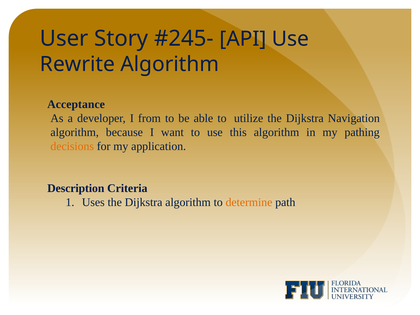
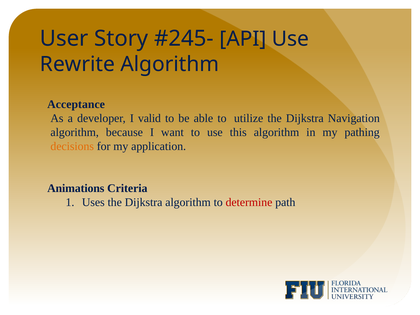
from: from -> valid (149, 118)
Description: Description -> Animations (76, 188)
determine colour: orange -> red (249, 202)
